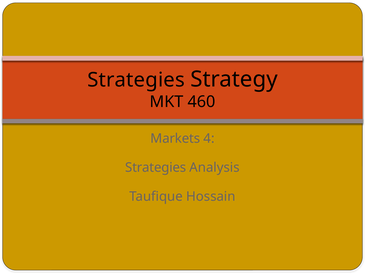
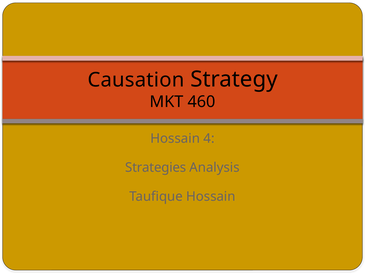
Strategies: Strategies -> Causation (136, 80)
Markets: Markets -> Hossain (175, 138)
